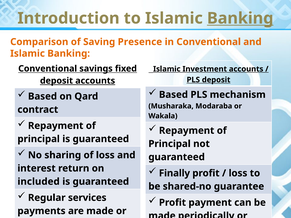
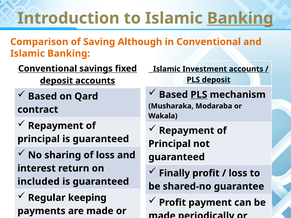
Presence: Presence -> Although (140, 42)
PLS underline: none -> present (199, 95)
services: services -> keeping (87, 198)
